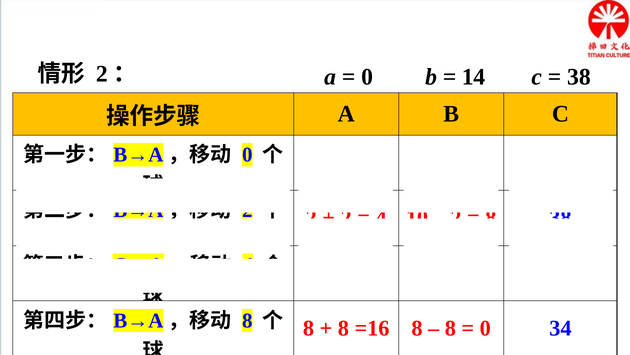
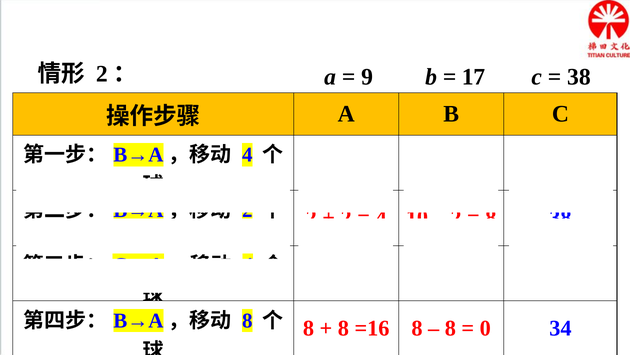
0: 0 -> 9 (367, 77)
14: 14 -> 17 (473, 77)
0: 0 -> 4 (247, 155)
